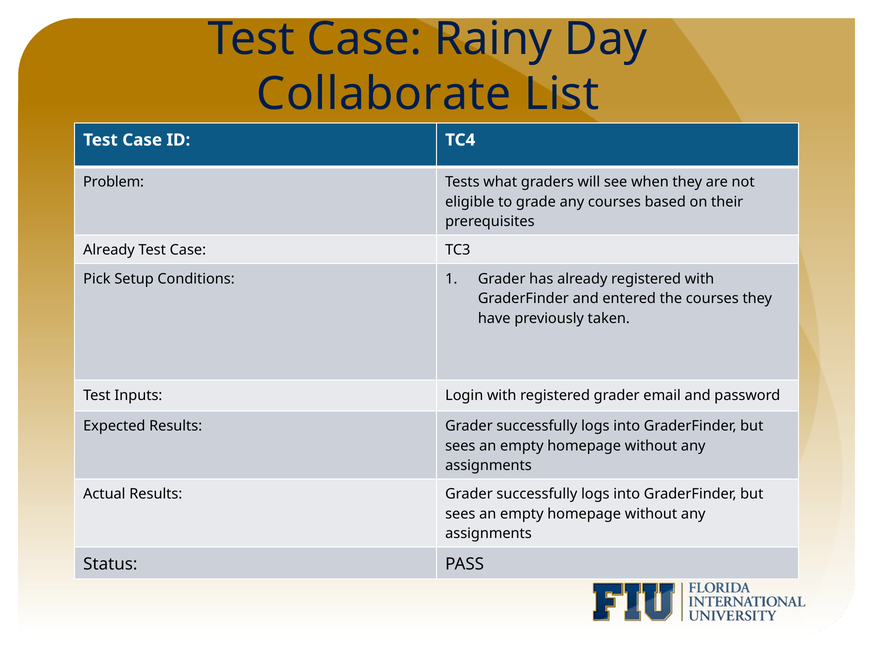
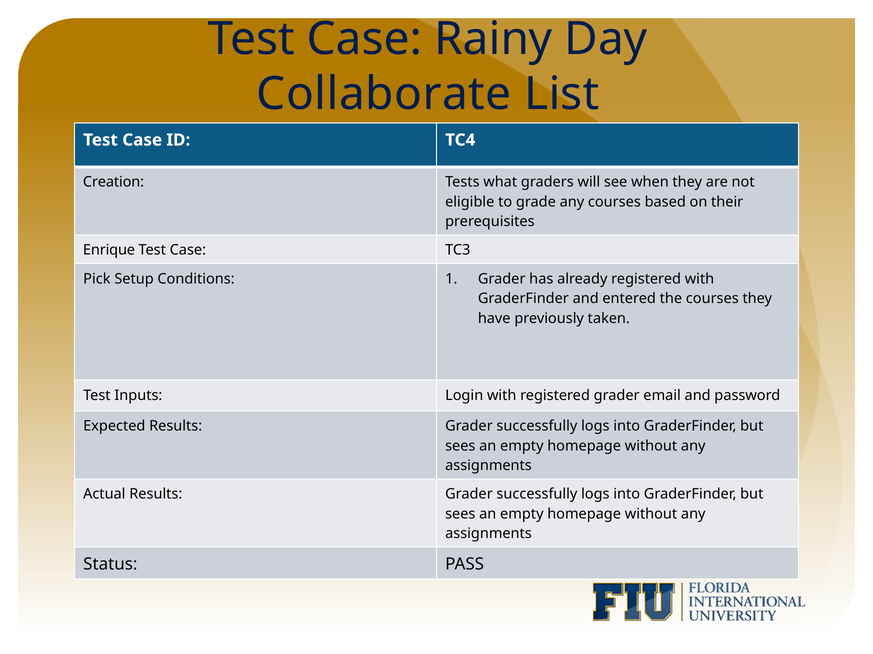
Problem: Problem -> Creation (113, 182)
Already: Already -> Enrique (109, 250)
